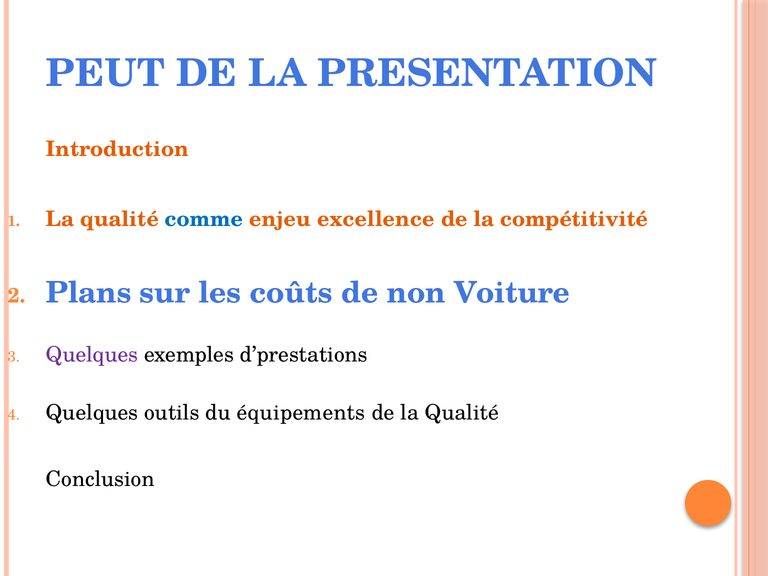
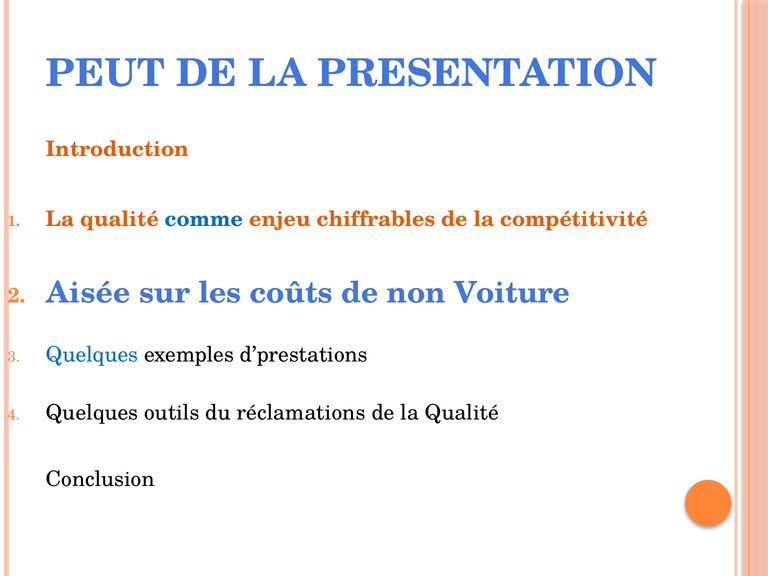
excellence: excellence -> chiffrables (376, 219)
Plans: Plans -> Aisée (88, 293)
Quelques colour: purple -> blue (92, 355)
équipements: équipements -> réclamations (301, 412)
